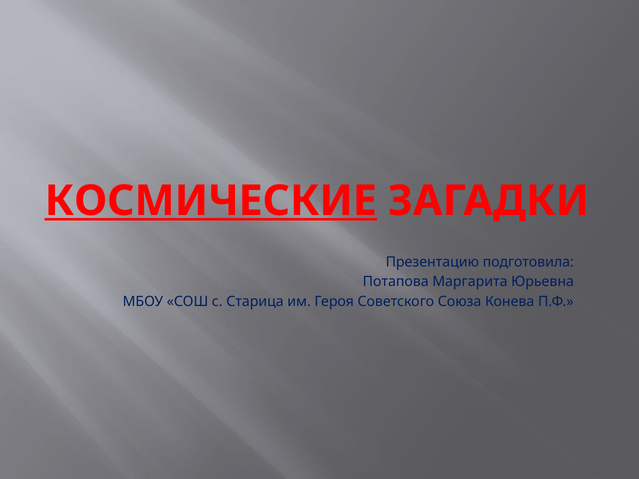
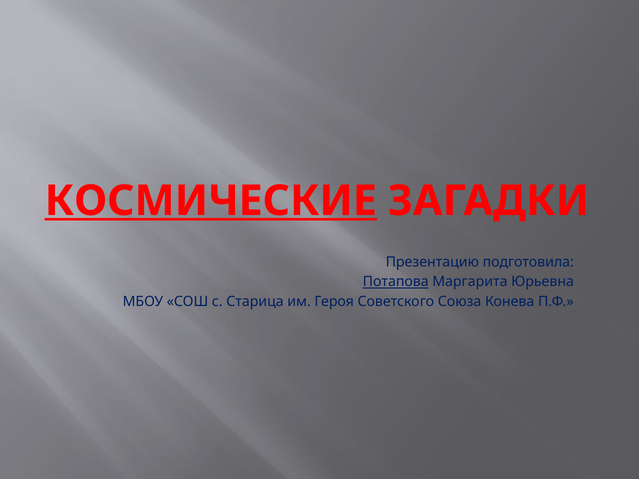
Потапова underline: none -> present (396, 282)
